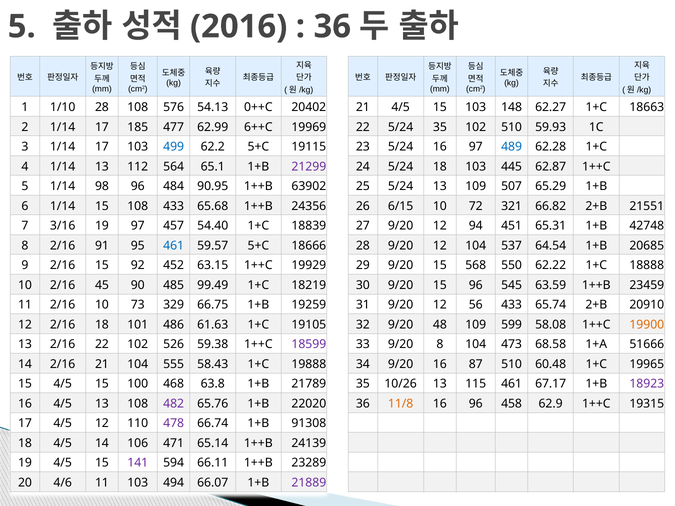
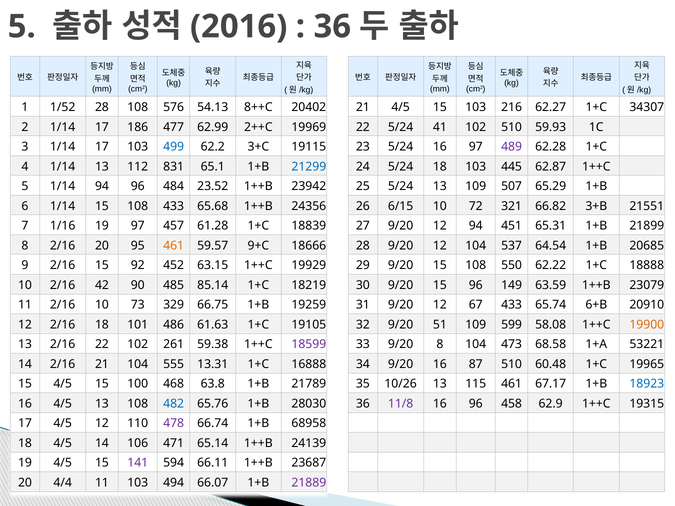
1/10: 1/10 -> 1/52 (63, 107)
0++C: 0++C -> 8++C (258, 107)
148: 148 -> 216 (512, 107)
18663: 18663 -> 34307 (647, 107)
185: 185 -> 186 (138, 127)
6++C: 6++C -> 2++C (258, 127)
5/24 35: 35 -> 41 (440, 127)
62.2 5+C: 5+C -> 3+C (258, 147)
489 colour: blue -> purple (512, 147)
564: 564 -> 831 (174, 167)
21299 colour: purple -> blue (309, 167)
1/14 98: 98 -> 94 (102, 186)
90.95: 90.95 -> 23.52 (213, 186)
63902: 63902 -> 23942 (309, 186)
66.82 2+B: 2+B -> 3+B (596, 206)
3/16: 3/16 -> 1/16 (63, 226)
54.40: 54.40 -> 61.28 (213, 226)
42748: 42748 -> 21899 (647, 226)
2/16 91: 91 -> 20 (102, 246)
461 colour: blue -> orange (174, 246)
59.57 5+C: 5+C -> 9+C (258, 246)
9/20 15 568: 568 -> 108 (476, 265)
45: 45 -> 42 (102, 285)
99.49: 99.49 -> 85.14 (213, 285)
545: 545 -> 149 (512, 285)
23459: 23459 -> 23079 (647, 285)
56: 56 -> 67 (476, 305)
65.74 2+B: 2+B -> 6+B (596, 305)
48: 48 -> 51 (440, 325)
526: 526 -> 261 (174, 345)
51666: 51666 -> 53221 (647, 345)
58.43: 58.43 -> 13.31 (213, 364)
19888: 19888 -> 16888 (309, 364)
18923 colour: purple -> blue (647, 384)
482 colour: purple -> blue (174, 404)
22020: 22020 -> 28030 (309, 404)
11/8 colour: orange -> purple (401, 404)
91308: 91308 -> 68958 (309, 424)
23289: 23289 -> 23687 (309, 463)
4/6: 4/6 -> 4/4 (63, 483)
